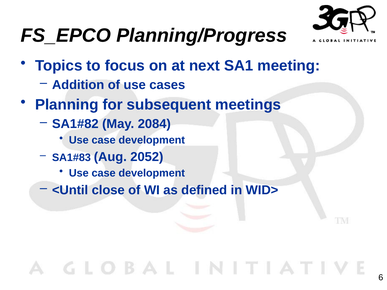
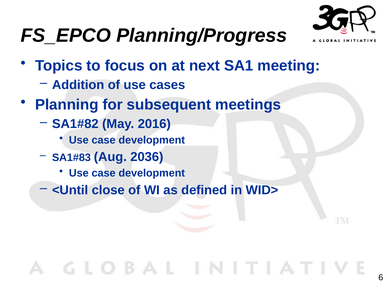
2084: 2084 -> 2016 (154, 124)
2052: 2052 -> 2036 (147, 157)
